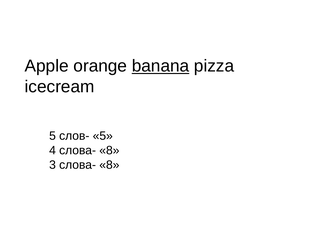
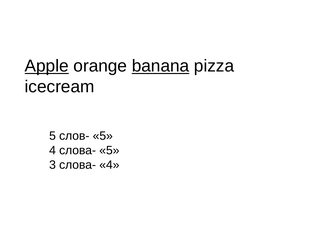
Apple underline: none -> present (47, 66)
4 слова- 8: 8 -> 5 (109, 150)
3 слова- 8: 8 -> 4 (109, 165)
